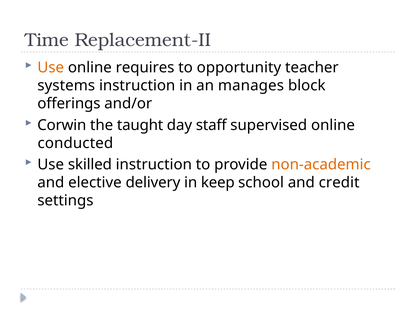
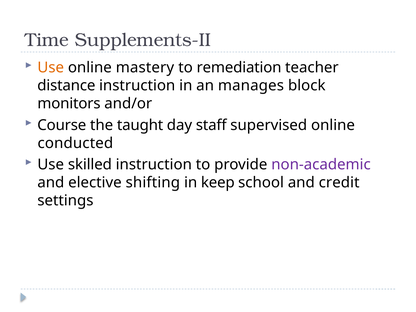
Replacement-II: Replacement-II -> Supplements-II (143, 40)
requires: requires -> mastery (145, 68)
opportunity: opportunity -> remediation (239, 68)
systems: systems -> distance (66, 86)
offerings: offerings -> monitors (69, 104)
Corwin: Corwin -> Course (62, 125)
non-academic colour: orange -> purple (321, 165)
delivery: delivery -> shifting (153, 183)
